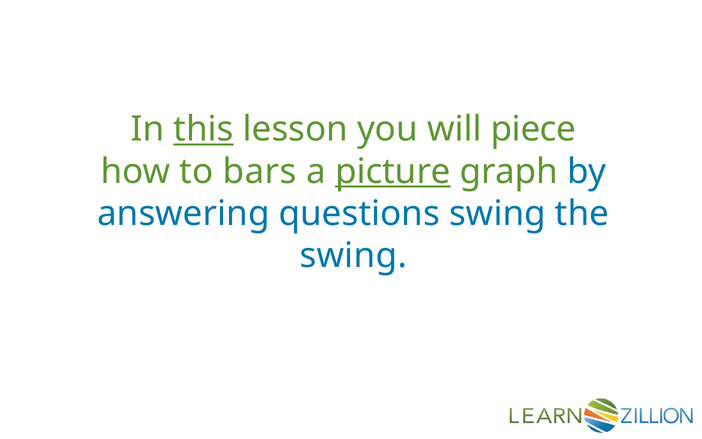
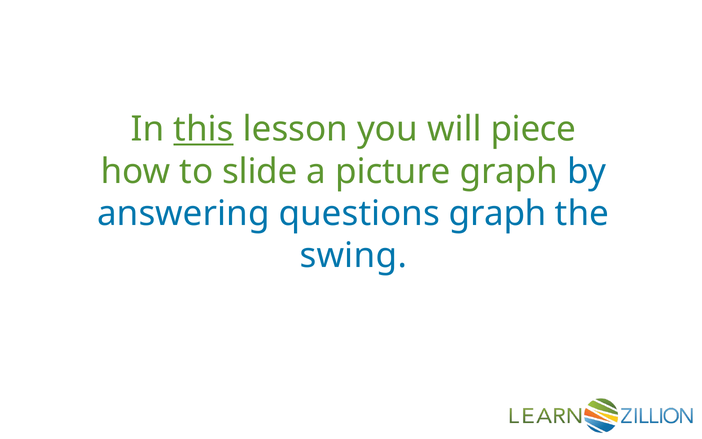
bars: bars -> slide (260, 171)
picture underline: present -> none (393, 171)
questions swing: swing -> graph (498, 214)
